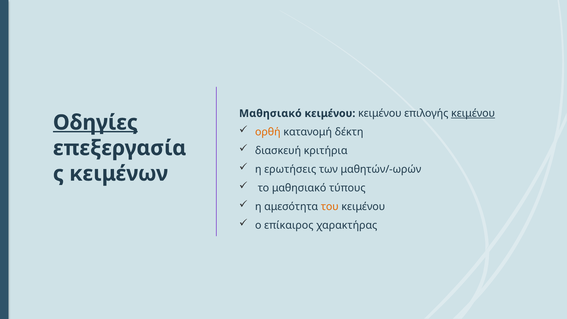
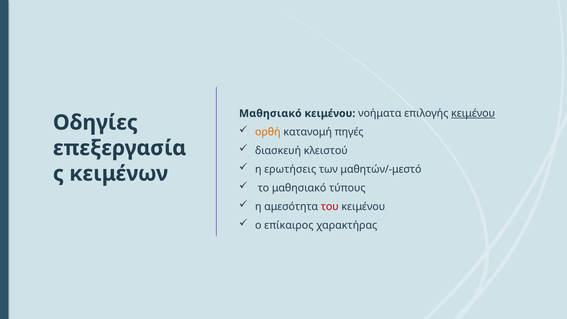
κειμένου κειμένου: κειμένου -> νοήματα (380, 113)
Οδηγίες underline: present -> none (95, 123)
δέκτη: δέκτη -> πηγές (349, 132)
κριτήρια: κριτήρια -> κλειστού (326, 151)
μαθητών/-ωρών: μαθητών/-ωρών -> μαθητών/-μεστό (381, 169)
του colour: orange -> red (330, 207)
